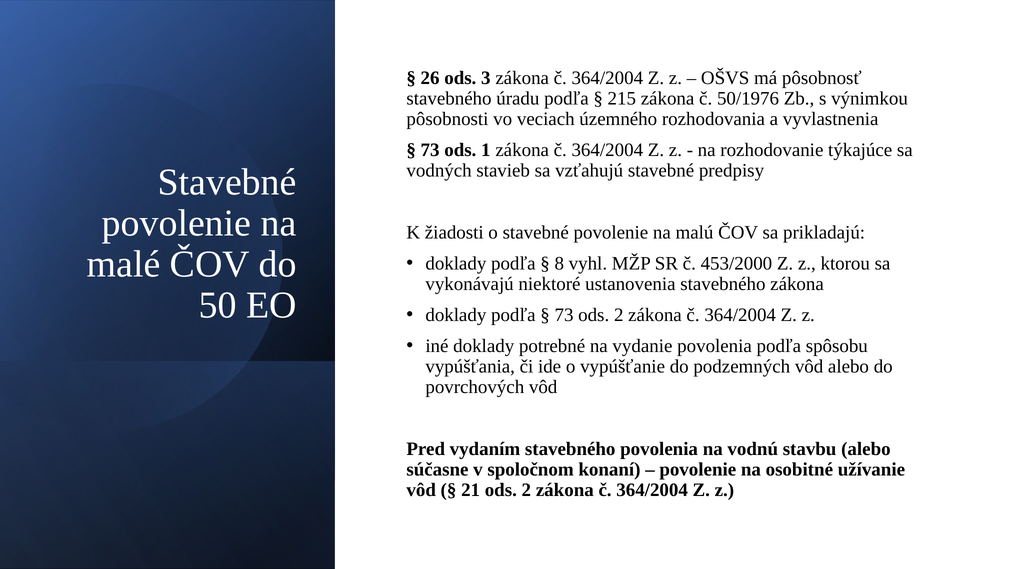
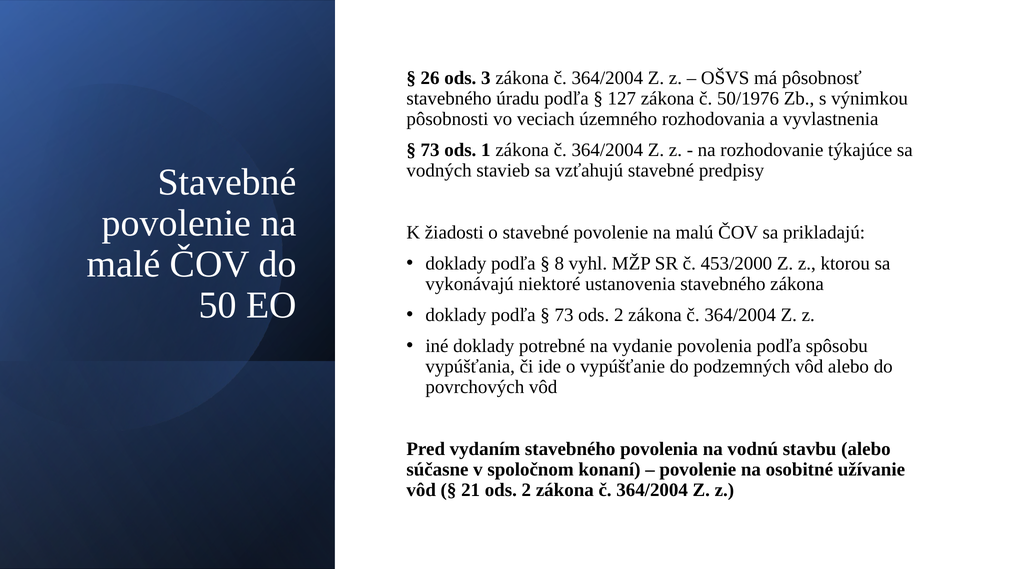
215: 215 -> 127 (622, 98)
